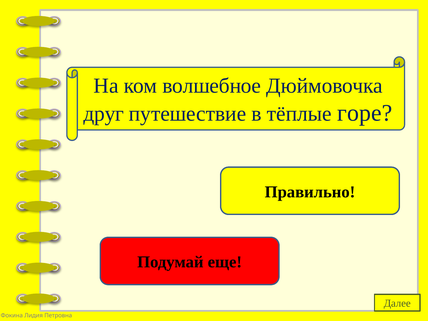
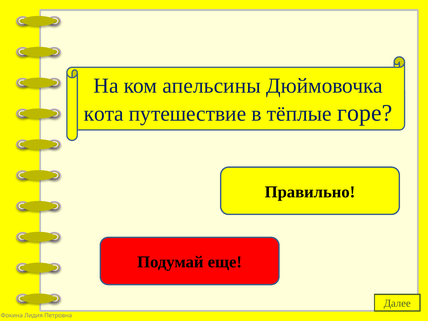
волшебное: волшебное -> апельсины (212, 86)
друг: друг -> кота (104, 114)
